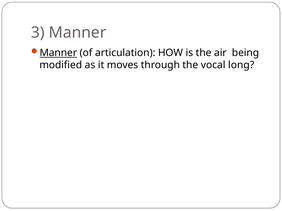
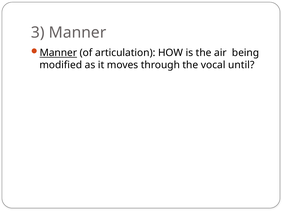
long: long -> until (241, 65)
